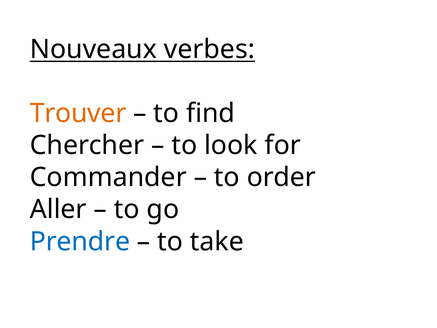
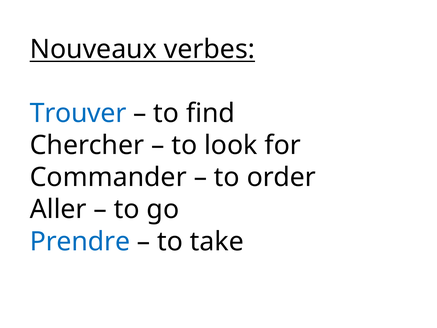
Trouver colour: orange -> blue (78, 113)
